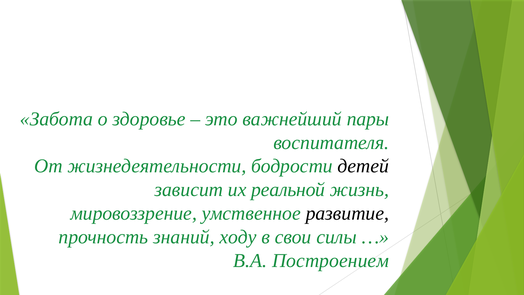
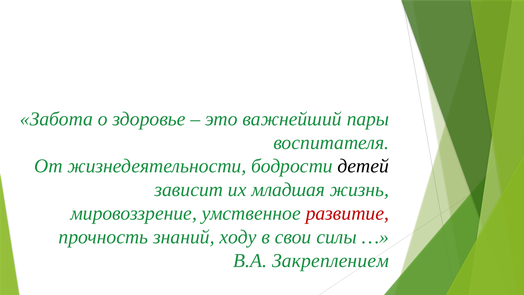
реальной: реальной -> младшая (288, 190)
развитие colour: black -> red (347, 213)
Построением: Построением -> Закреплением (330, 260)
